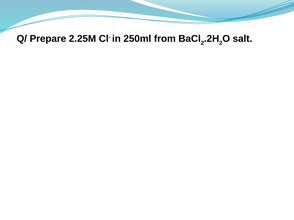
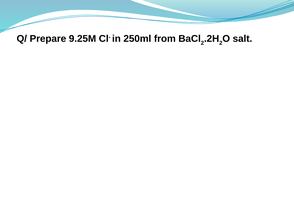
2.25M: 2.25M -> 9.25M (83, 39)
